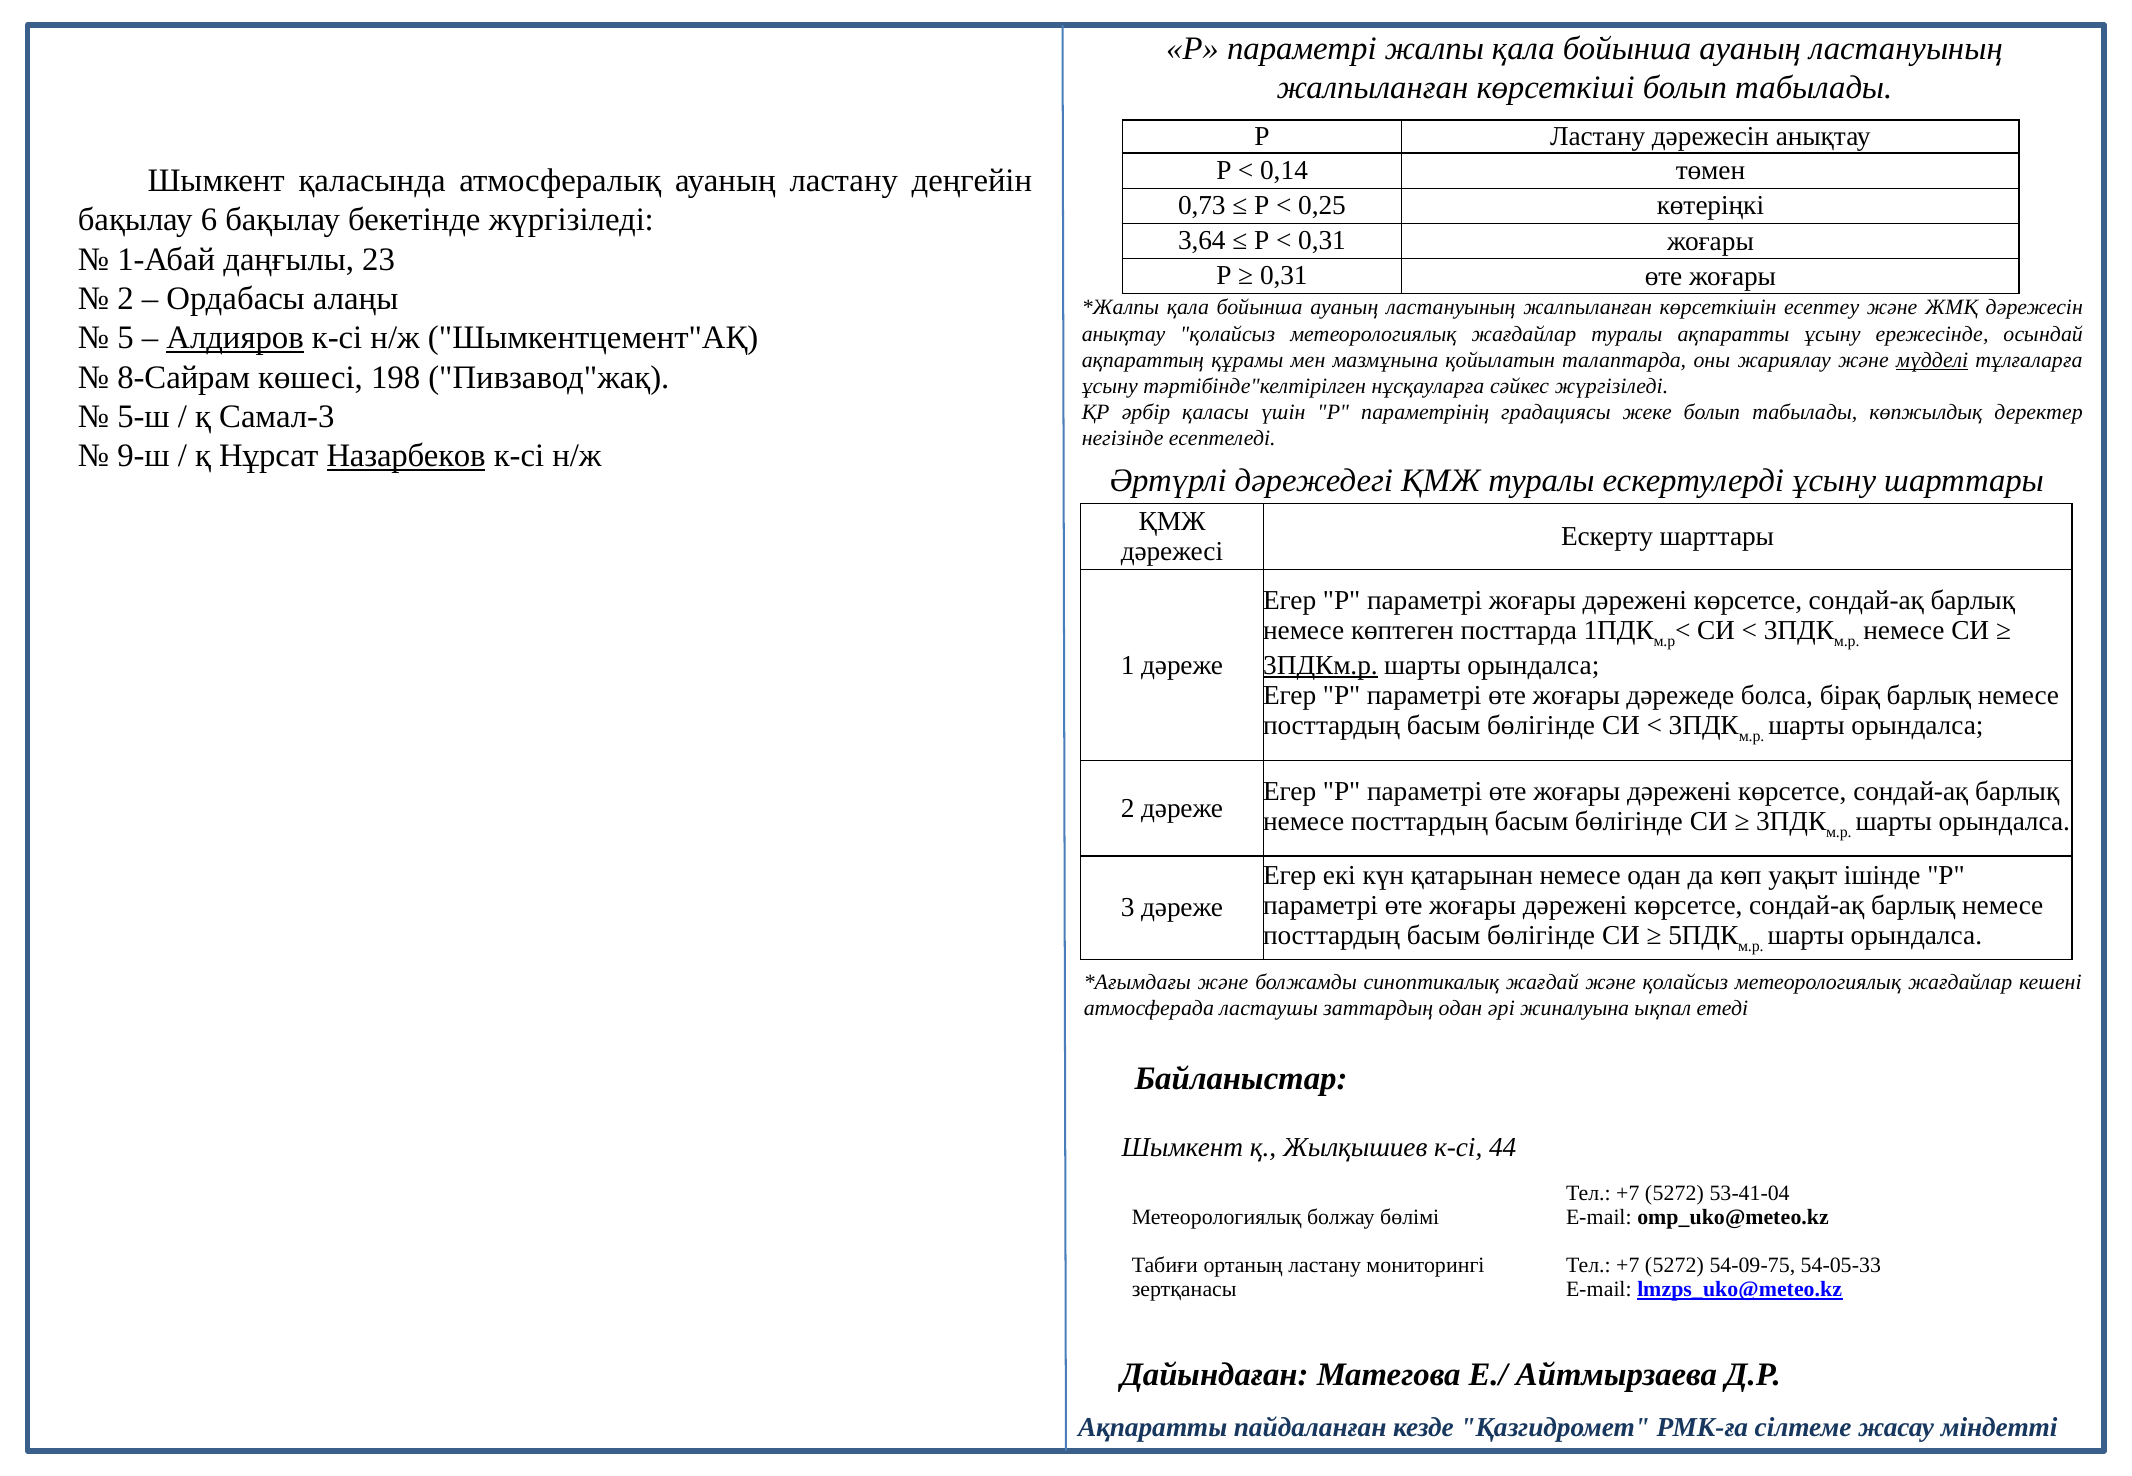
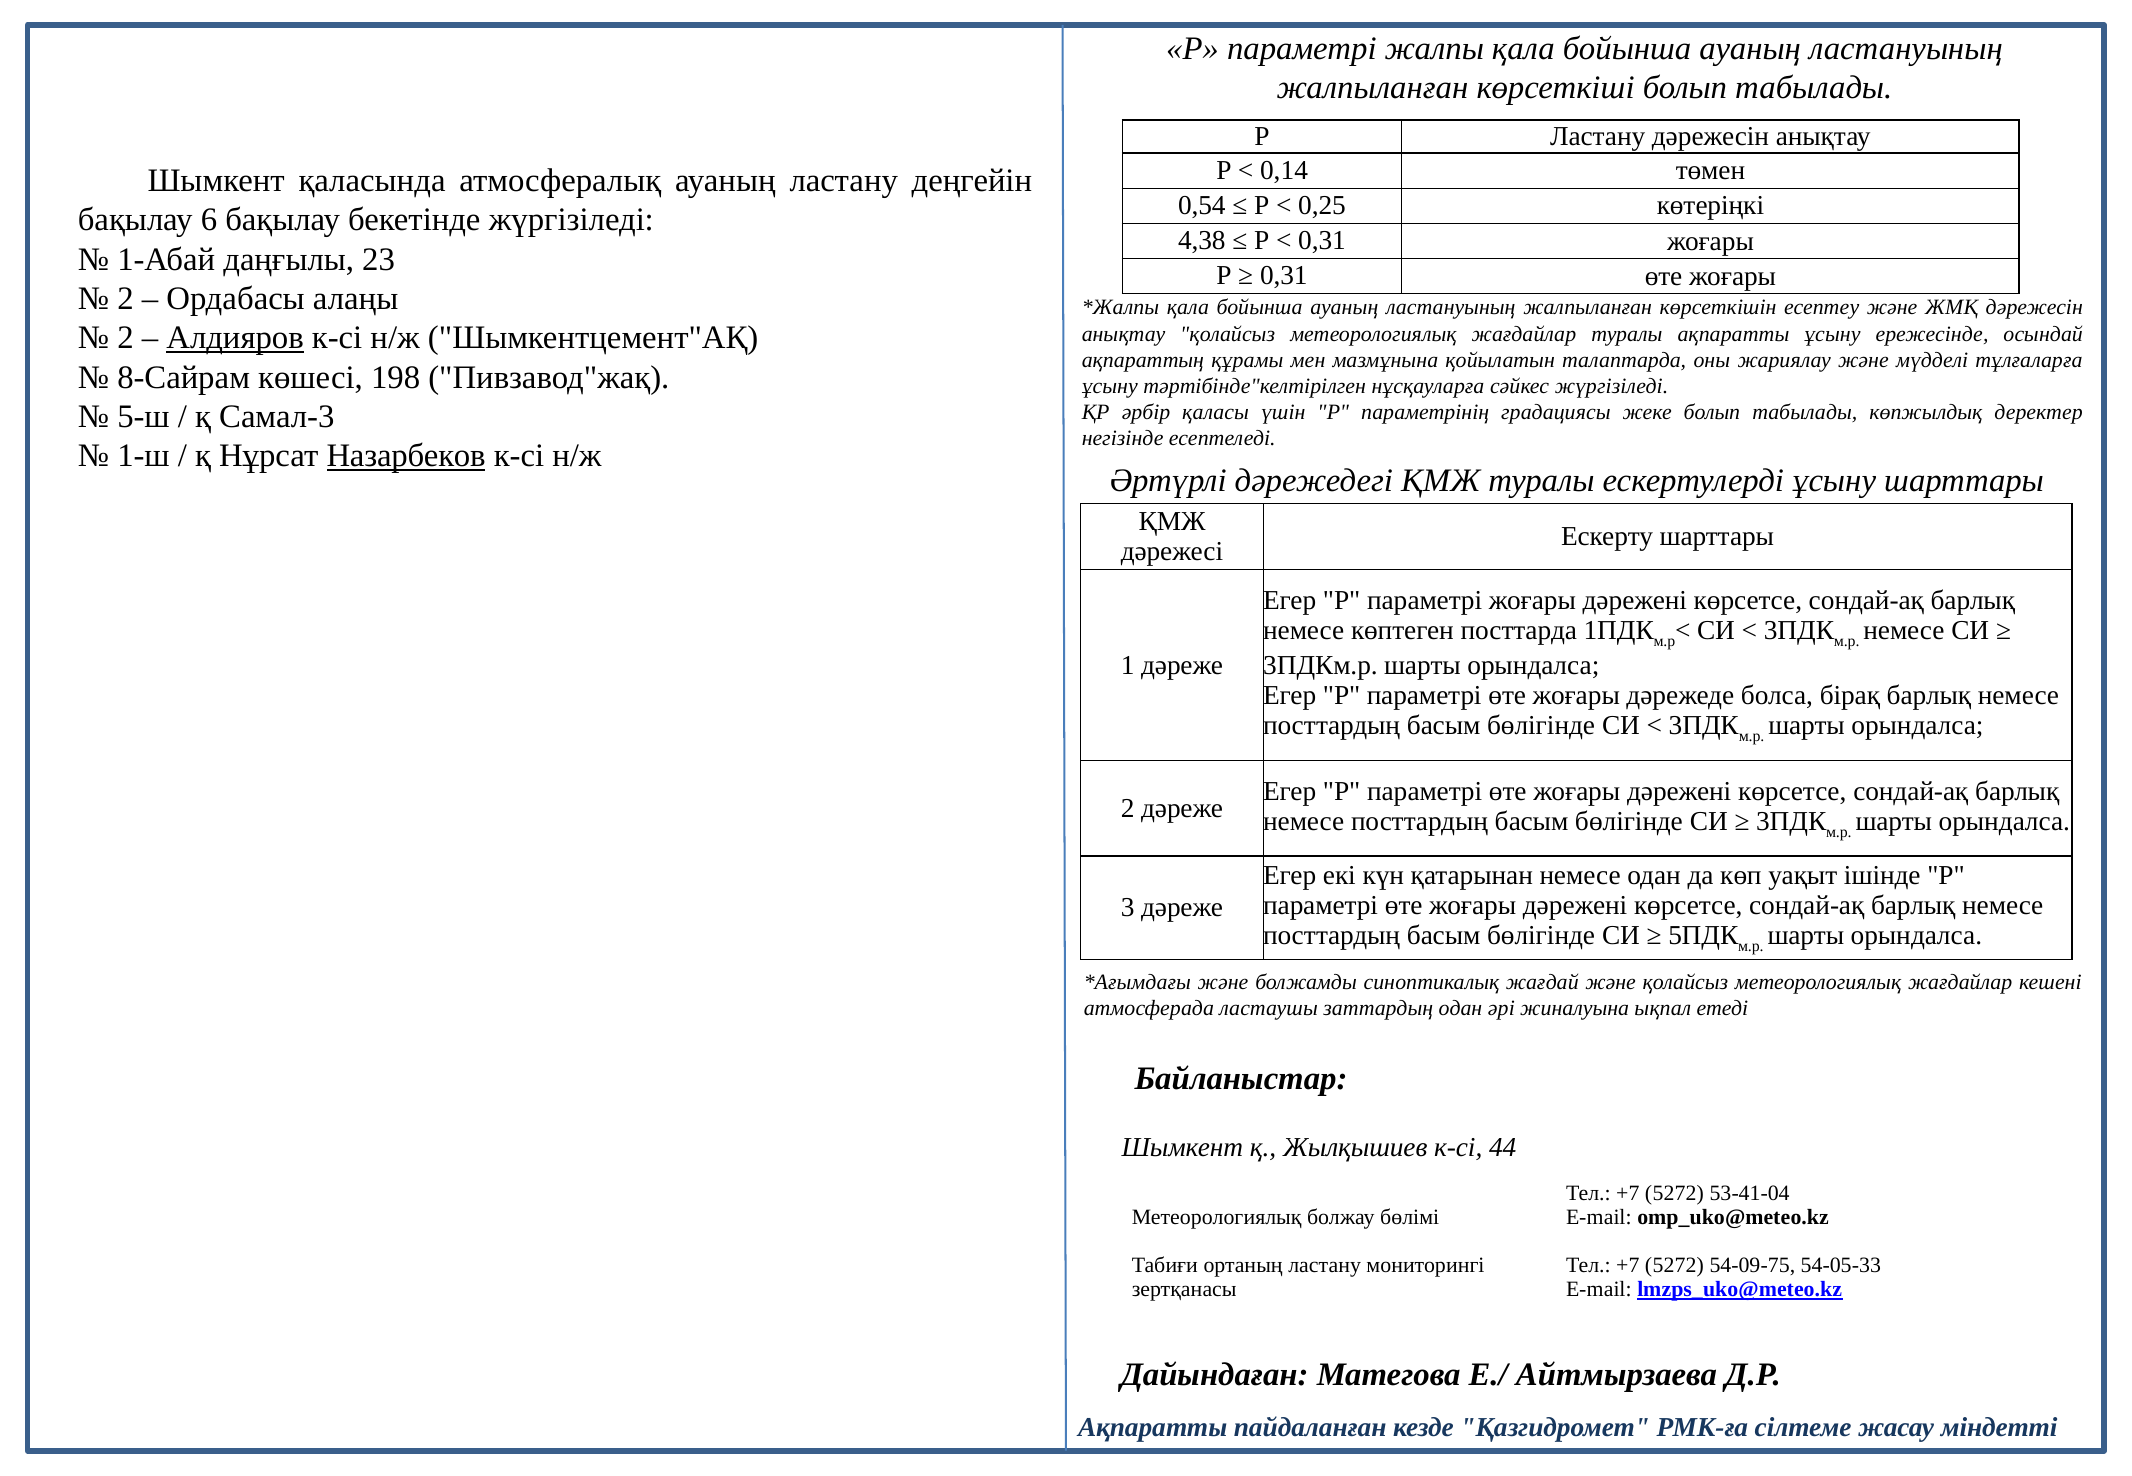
0,73: 0,73 -> 0,54 (1202, 205)
3,64: 3,64 -> 4,38 (1202, 241)
5: 5 -> 2 (125, 338)
мүдделі underline: present -> none (1932, 360)
9-ш: 9-ш -> 1-ш (144, 456)
3ПДКм.р underline: present -> none (1320, 665)
